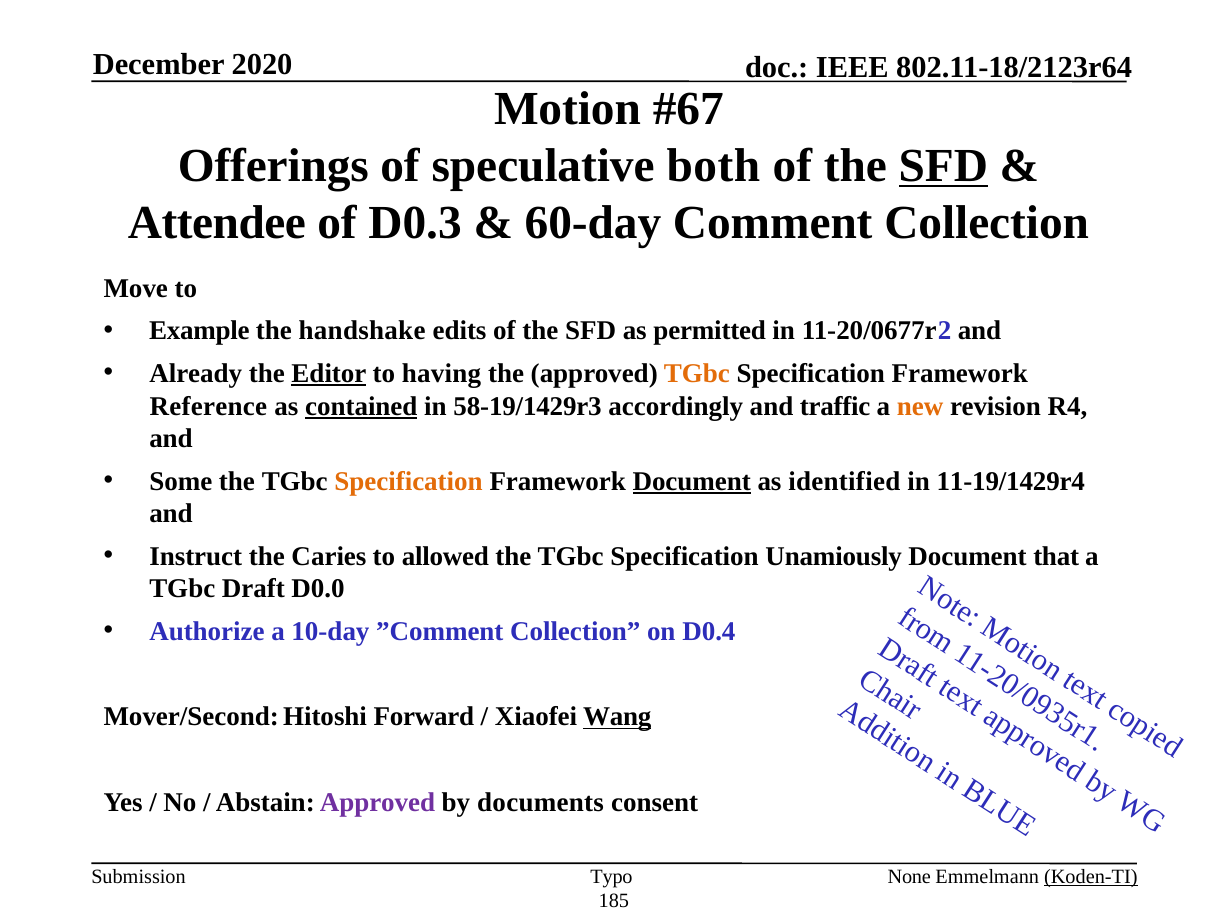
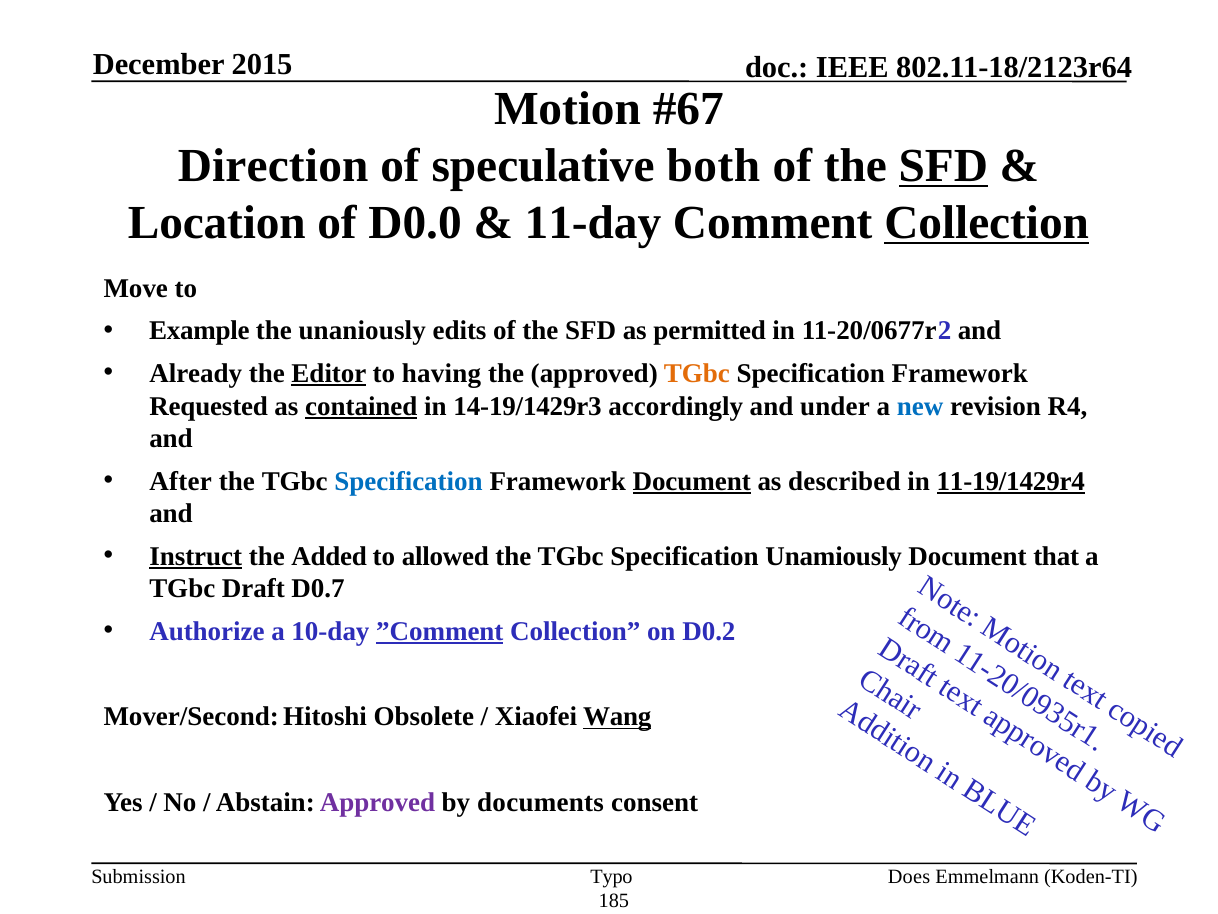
2020: 2020 -> 2015 (262, 65)
Offerings: Offerings -> Direction (273, 166)
Attendee: Attendee -> Location (217, 222)
D0.3: D0.3 -> D0.0 (415, 222)
60-day: 60-day -> 11-day (593, 222)
Collection underline: none -> present (987, 222)
handshake: handshake -> unaniously (362, 331)
Reference: Reference -> Requested (209, 406)
58-19/1429r3: 58-19/1429r3 -> 14-19/1429r3 (528, 406)
traffic: traffic -> under (835, 406)
new colour: orange -> blue (920, 406)
Some: Some -> After (181, 481)
Specification colour: orange -> blue (409, 481)
identified: identified -> described (844, 481)
11-19/1429r4 underline: none -> present (1011, 481)
Instruct underline: none -> present (196, 556)
Caries: Caries -> Added (329, 556)
D0.0: D0.0 -> D0.7 (318, 589)
”Comment underline: none -> present (440, 631)
D0.4: D0.4 -> D0.2 (709, 631)
Forward: Forward -> Obsolete (424, 716)
None: None -> Does (909, 876)
Koden-TI underline: present -> none (1091, 876)
